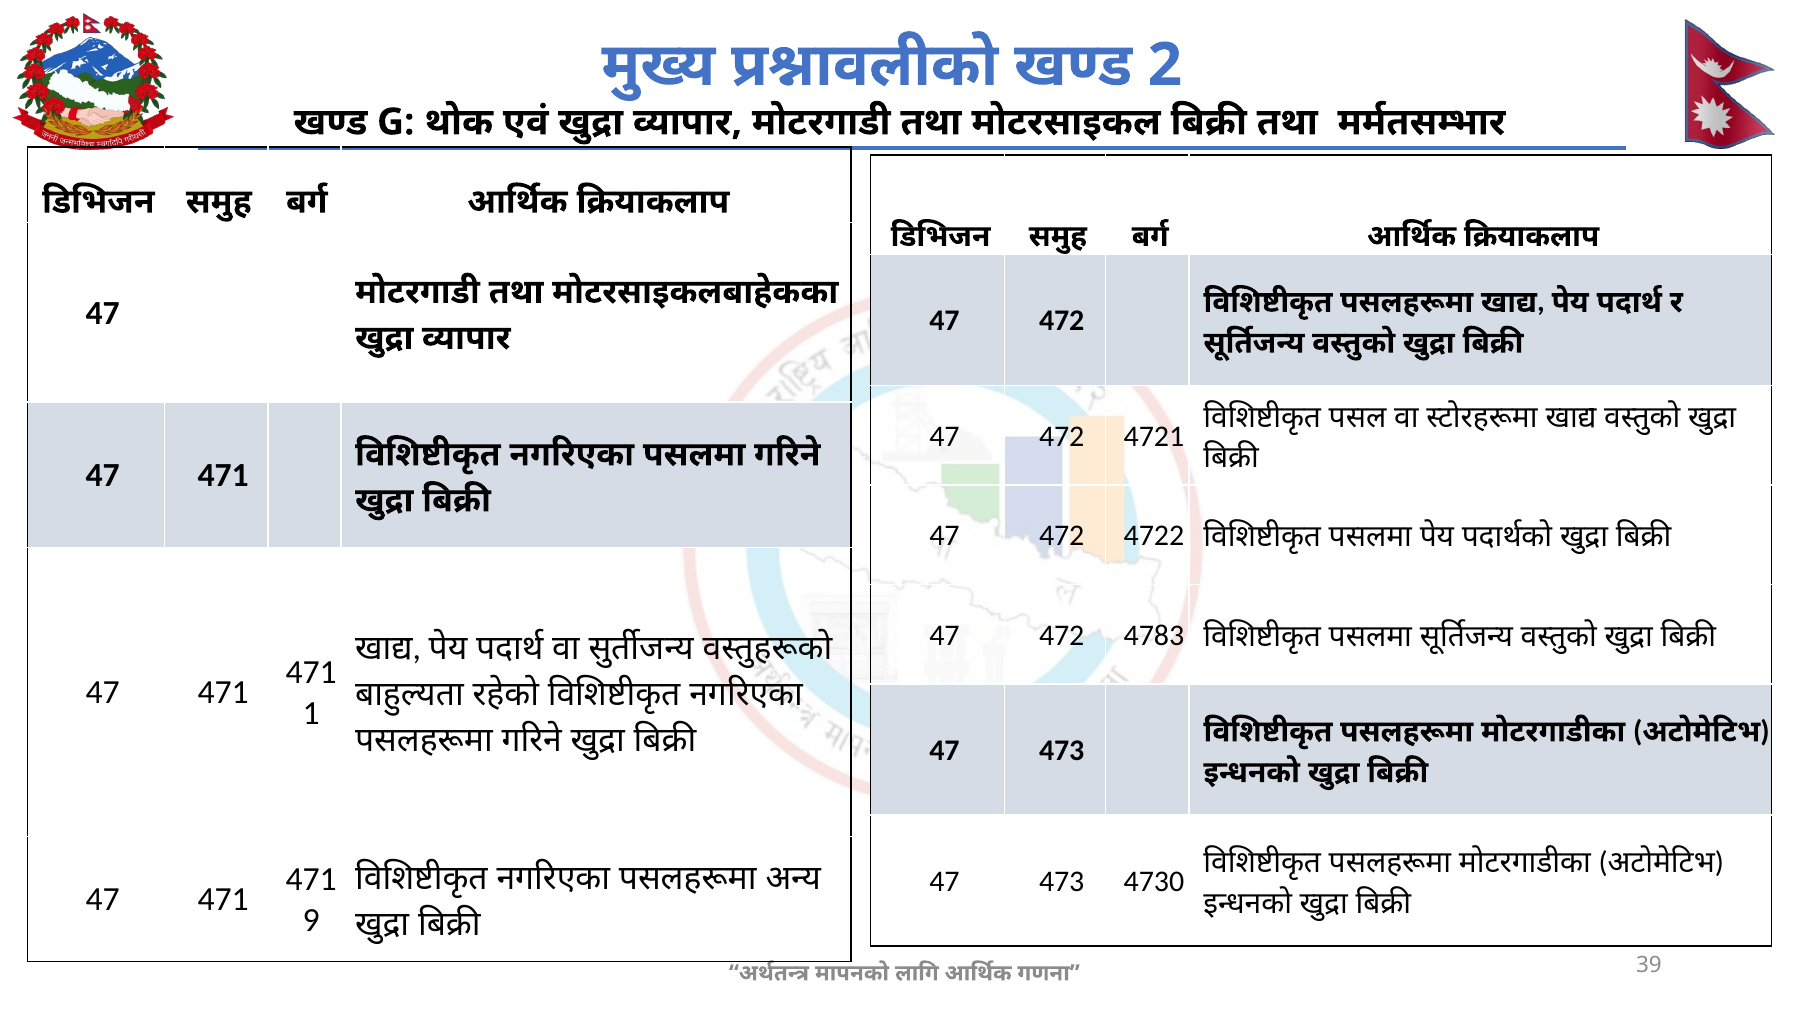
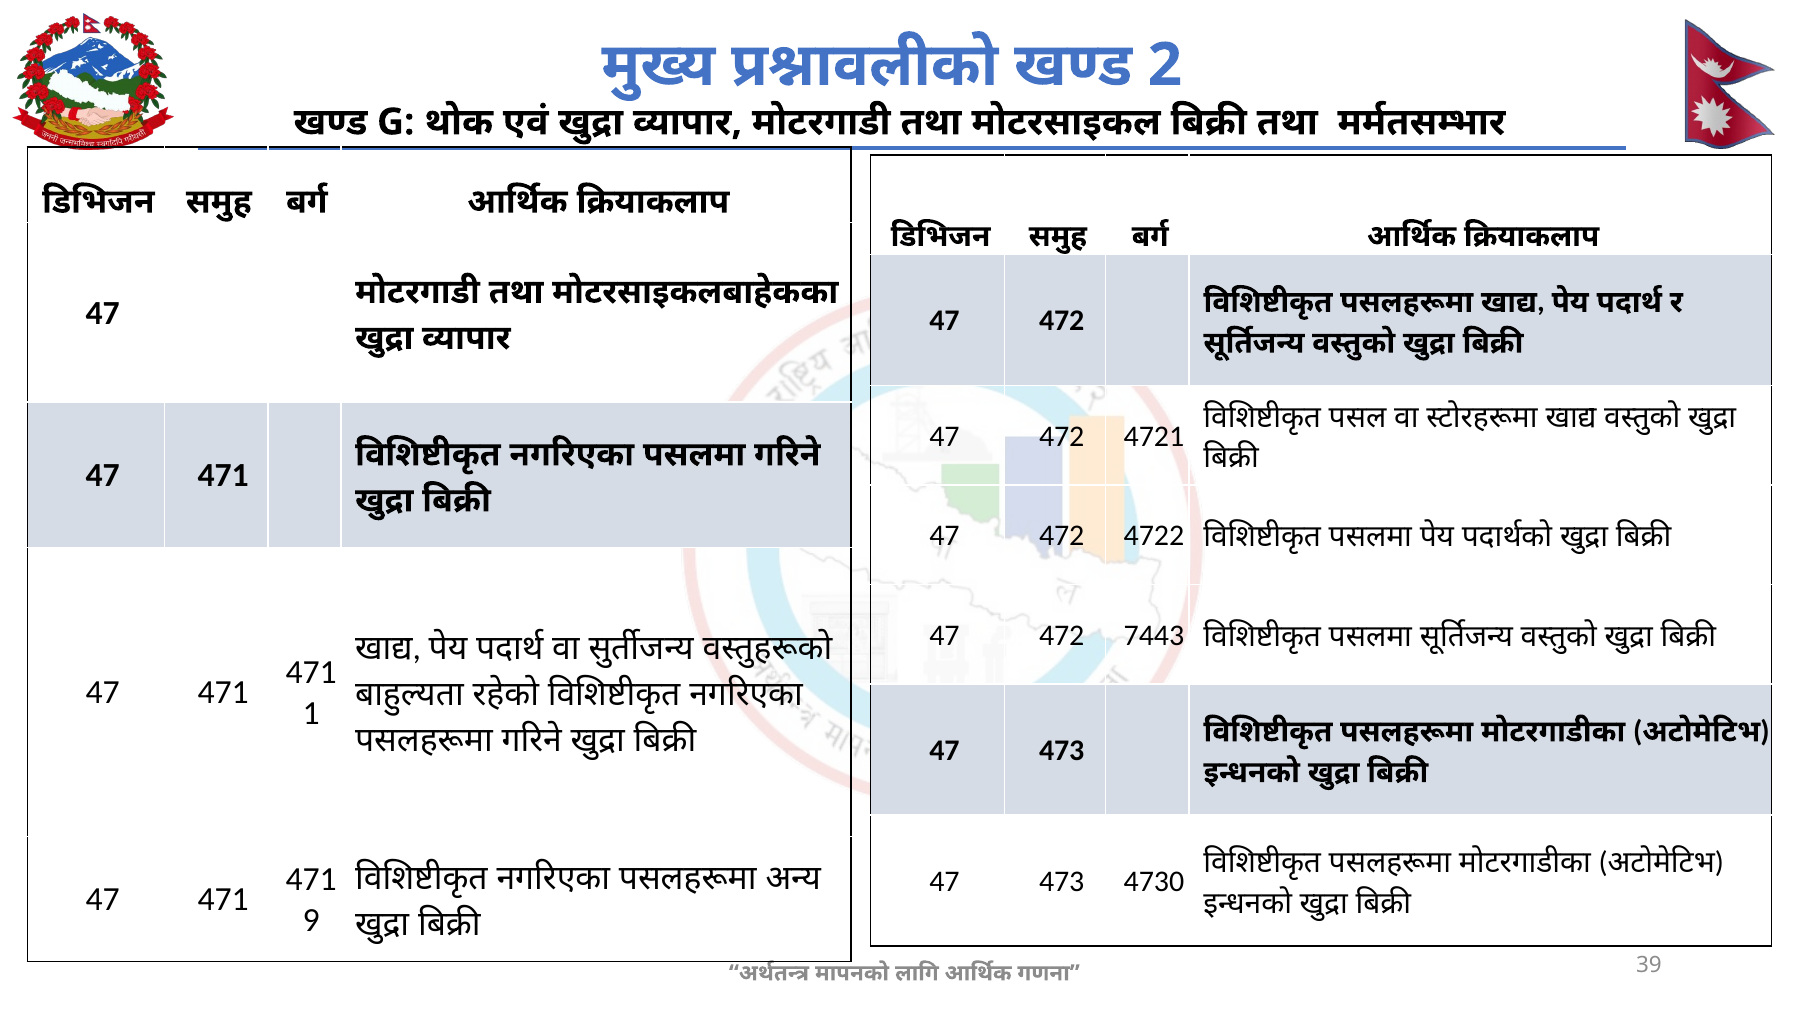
4783: 4783 -> 7443 (1154, 635)
